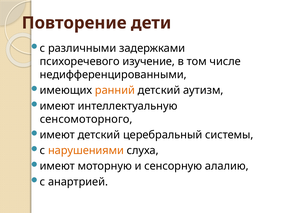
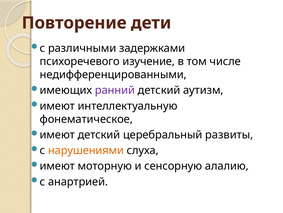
ранний colour: orange -> purple (115, 90)
сенсомоторного: сенсомоторного -> фонематическое (86, 119)
системы: системы -> развиты (229, 134)
